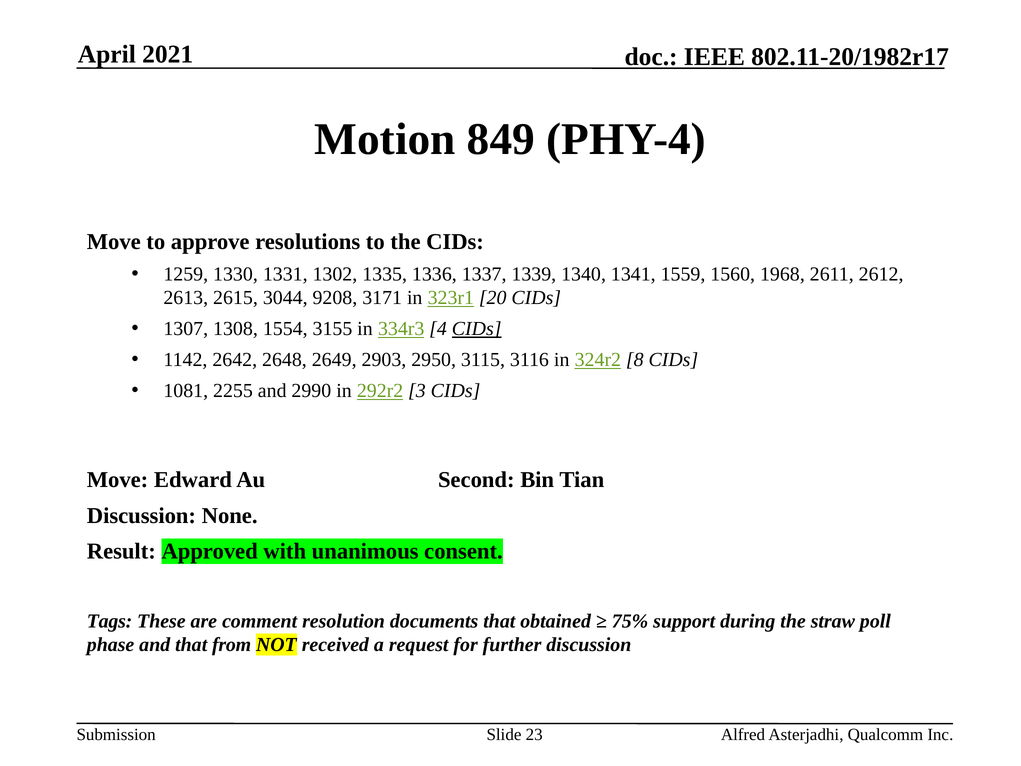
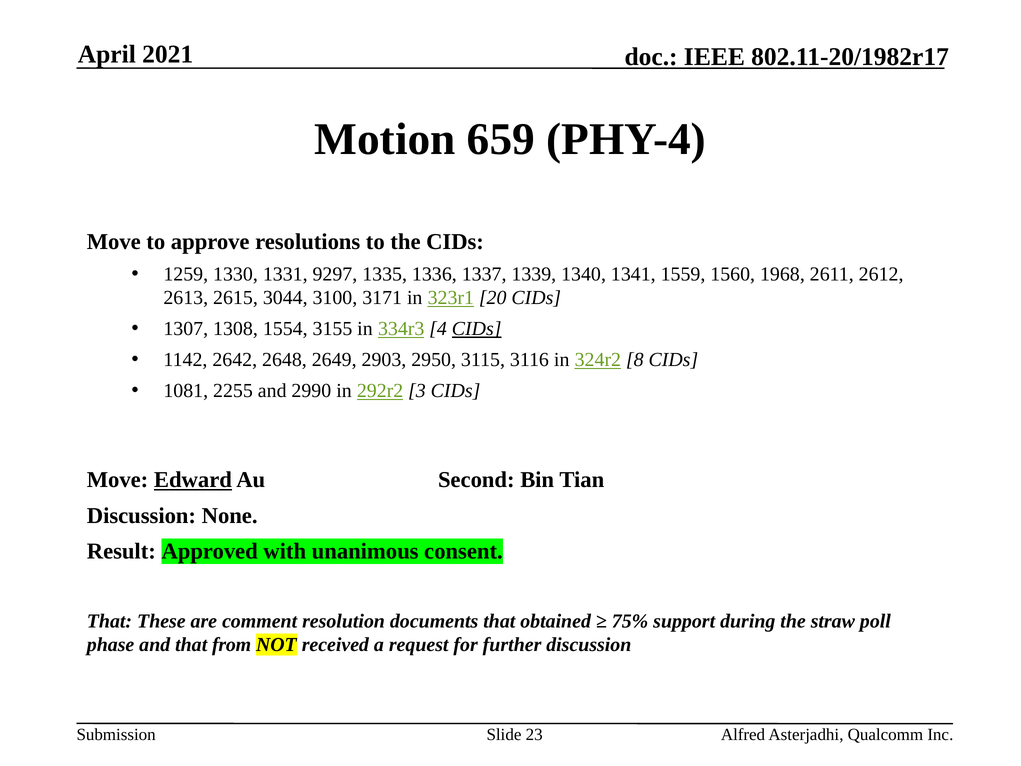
849: 849 -> 659 (501, 139)
1302: 1302 -> 9297 (335, 274)
9208: 9208 -> 3100 (335, 298)
Edward underline: none -> present (193, 480)
Tags: Tags -> That (109, 621)
